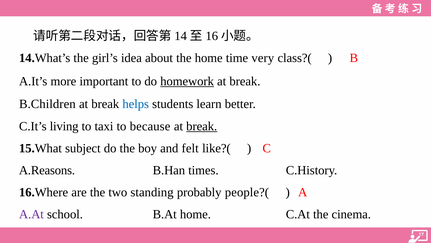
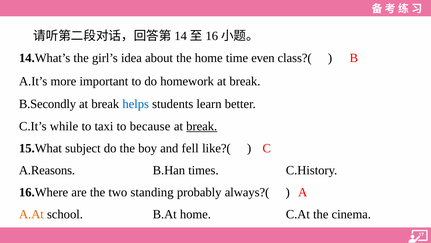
very: very -> even (263, 58)
homework underline: present -> none (187, 81)
B.Children: B.Children -> B.Secondly (48, 104)
living: living -> while (64, 126)
felt: felt -> fell (190, 148)
people?(: people?( -> always?( (247, 192)
A.At colour: purple -> orange (31, 214)
